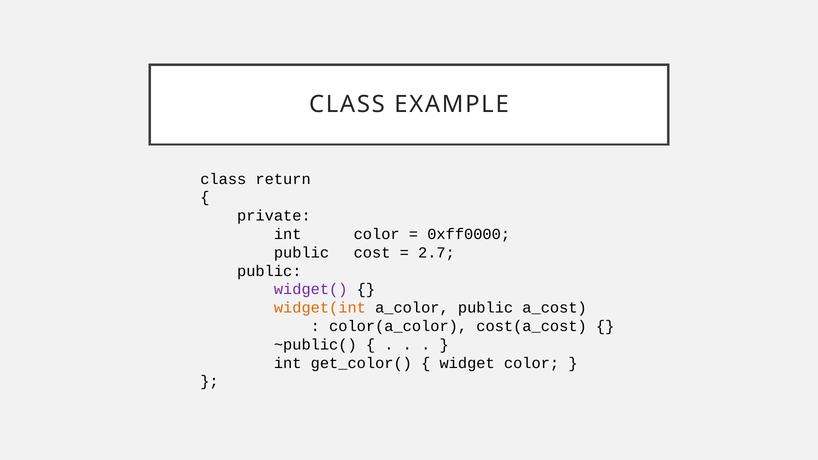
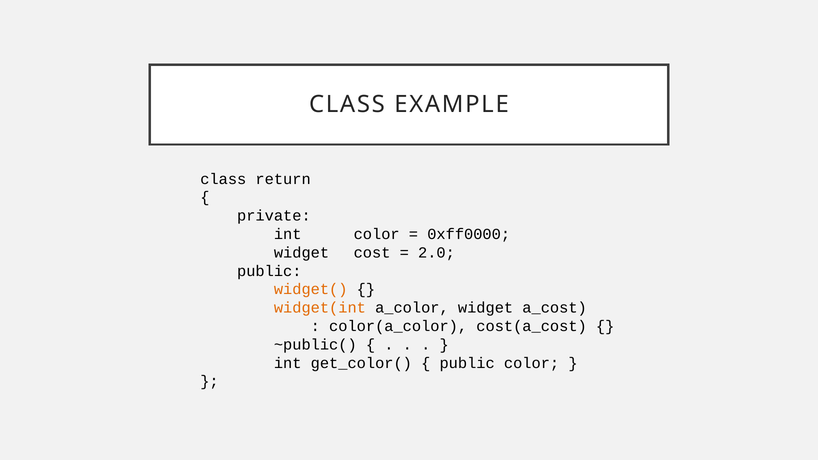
public: public -> widget (302, 253)
2.7: 2.7 -> 2.0 (436, 253)
widget( colour: purple -> orange (311, 289)
a_color public: public -> widget (486, 308)
widget: widget -> public (467, 363)
